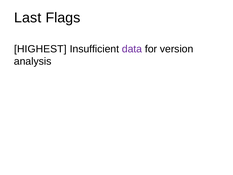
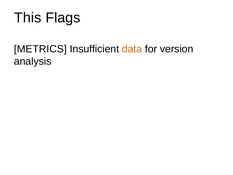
Last: Last -> This (28, 18)
HIGHEST: HIGHEST -> METRICS (40, 49)
data colour: purple -> orange (132, 49)
